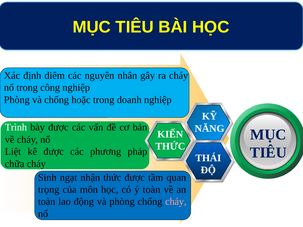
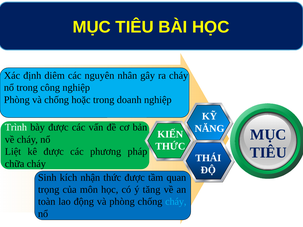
ngạt: ngạt -> kích (68, 178)
ý toàn: toàn -> tăng (152, 190)
cháy colour: pink -> light blue (176, 202)
